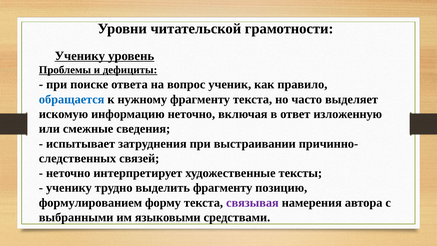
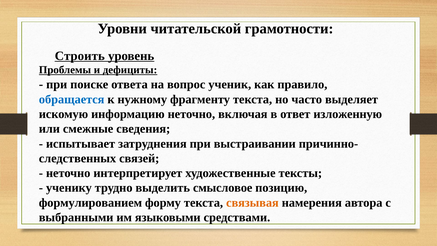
Ученику: Ученику -> Строить (80, 56)
выделить фрагменту: фрагменту -> смысловое (223, 188)
связывая colour: purple -> orange (252, 203)
